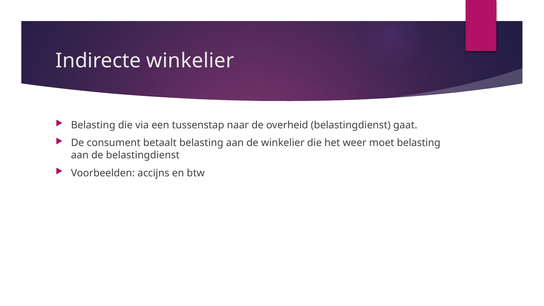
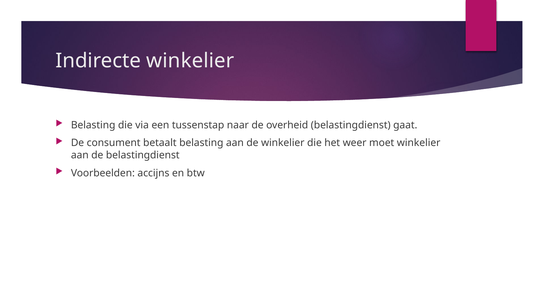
moet belasting: belasting -> winkelier (419, 143)
